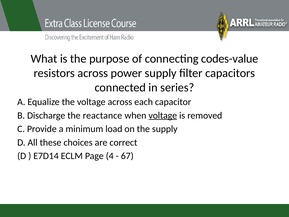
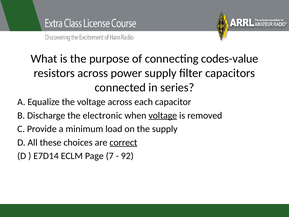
reactance: reactance -> electronic (102, 115)
correct underline: none -> present (123, 142)
4: 4 -> 7 (110, 156)
67: 67 -> 92 (127, 156)
